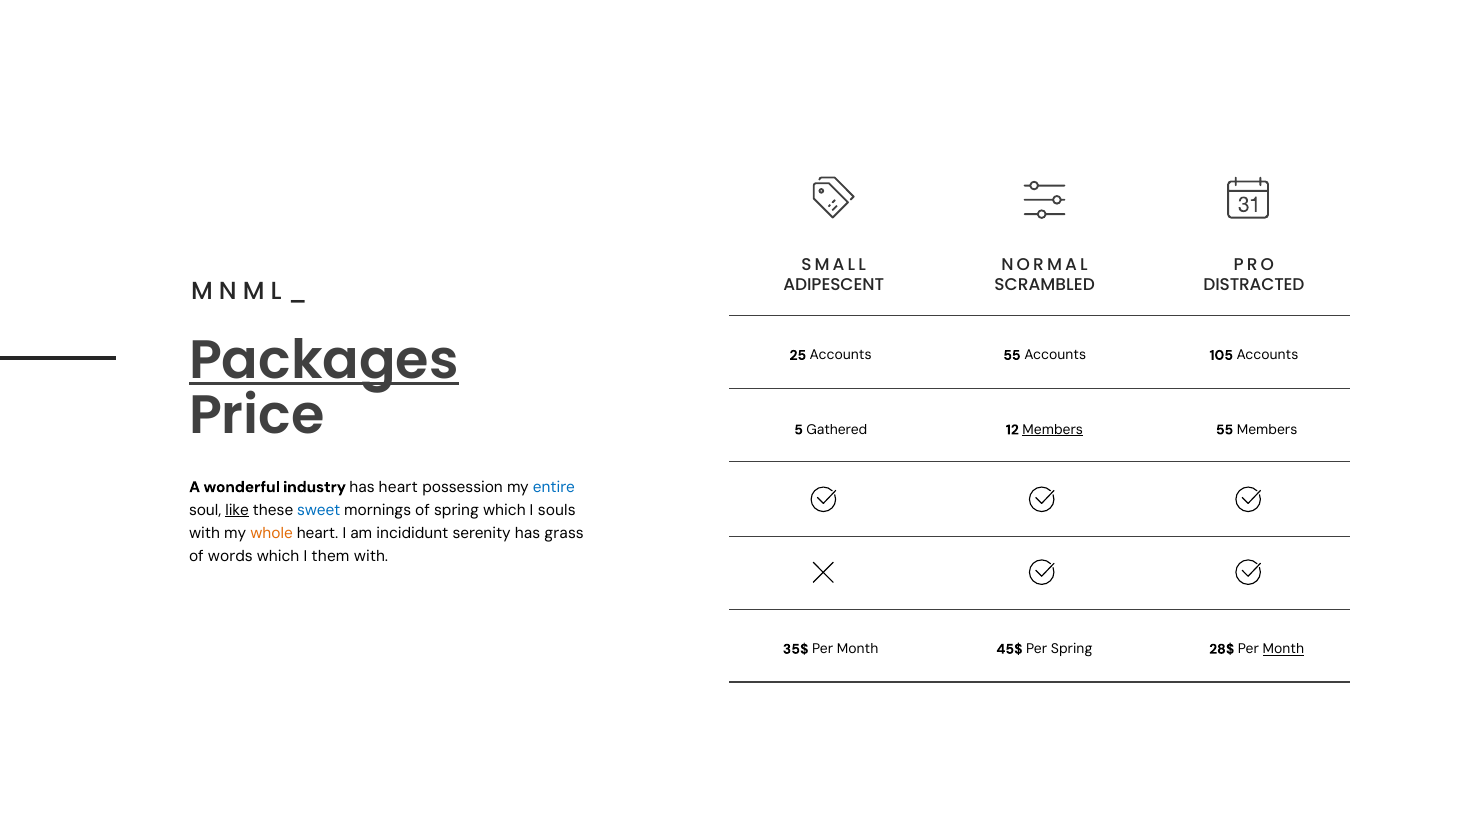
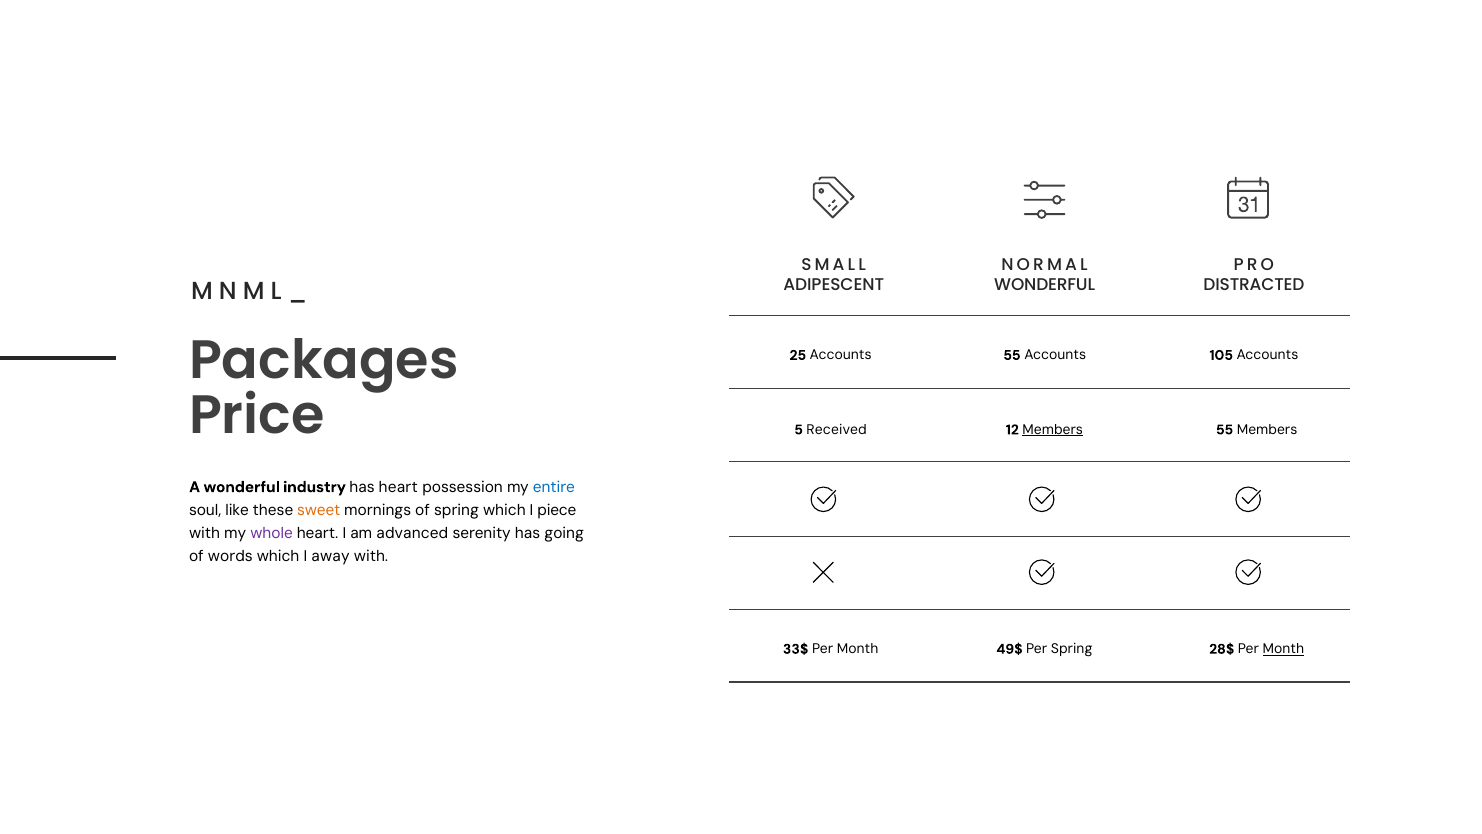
SCRAMBLED: SCRAMBLED -> WONDERFUL (1045, 285)
Packages underline: present -> none (324, 360)
Gathered: Gathered -> Received (837, 430)
like underline: present -> none (237, 510)
sweet colour: blue -> orange (319, 510)
souls: souls -> piece (557, 510)
whole colour: orange -> purple (272, 533)
incididunt: incididunt -> advanced (412, 533)
grass: grass -> going (564, 533)
them: them -> away (331, 556)
35$: 35$ -> 33$ (796, 649)
45$: 45$ -> 49$ (1009, 649)
